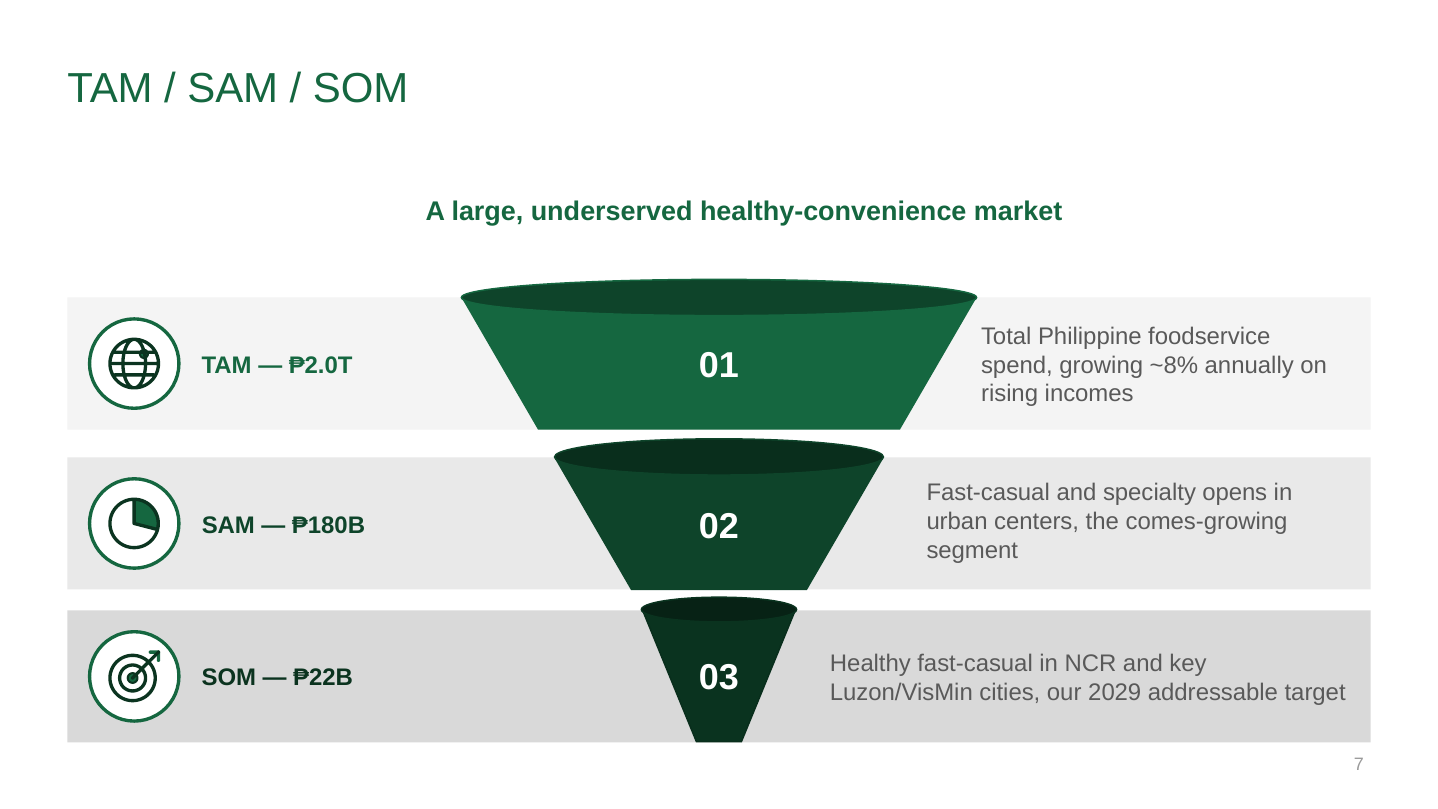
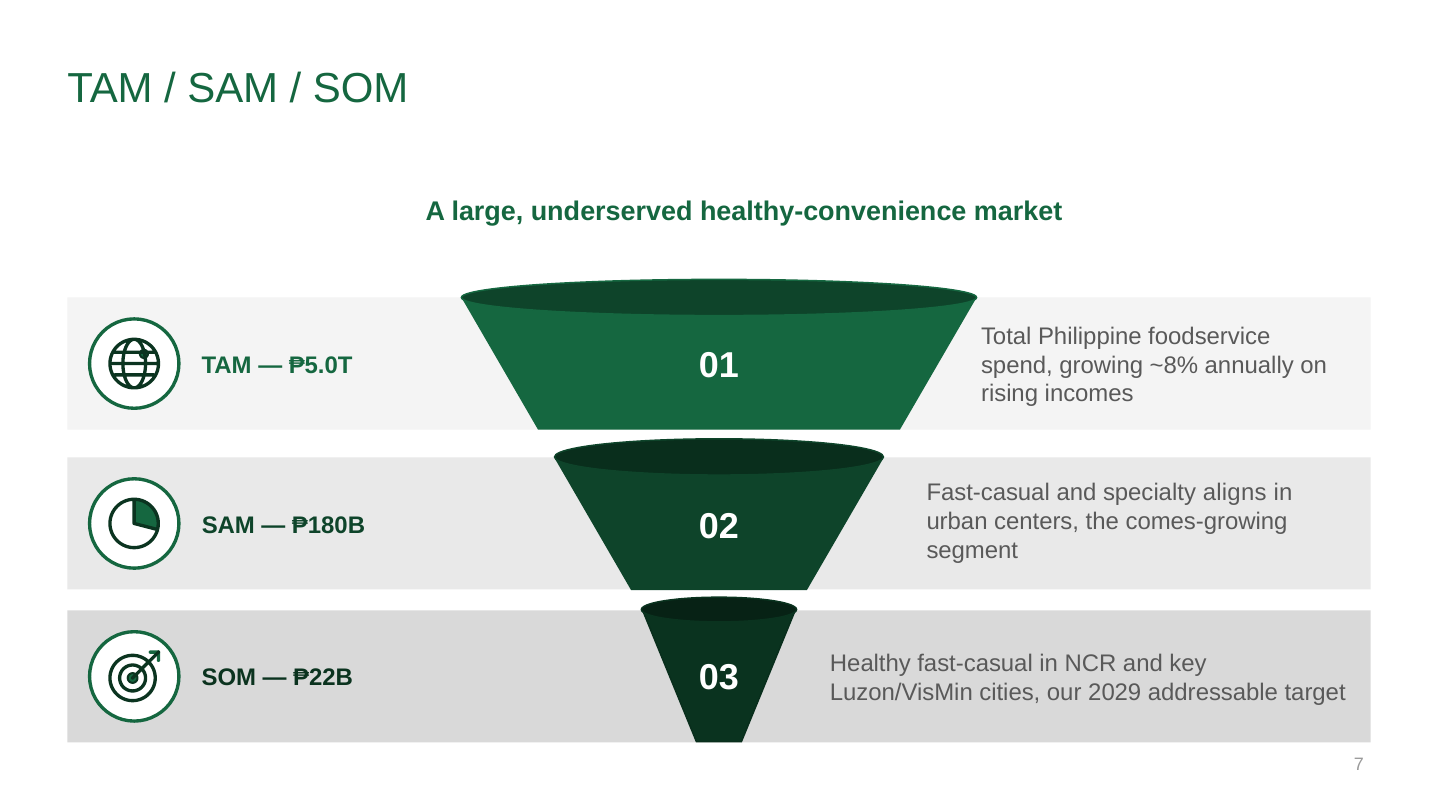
₱2.0T: ₱2.0T -> ₱5.0T (321, 365)
opens: opens -> aligns (1235, 493)
